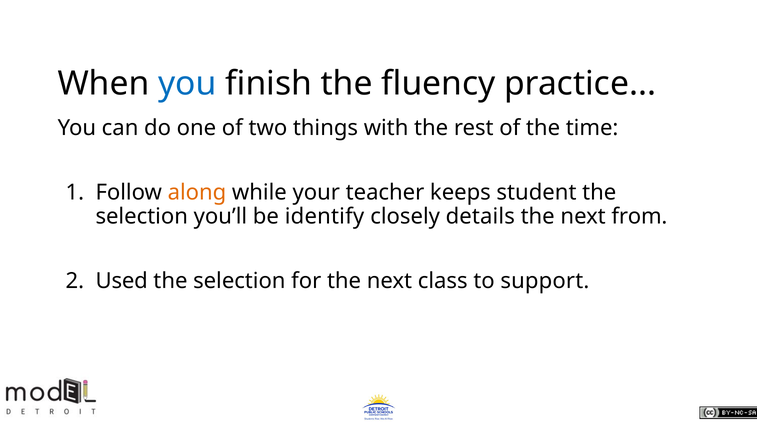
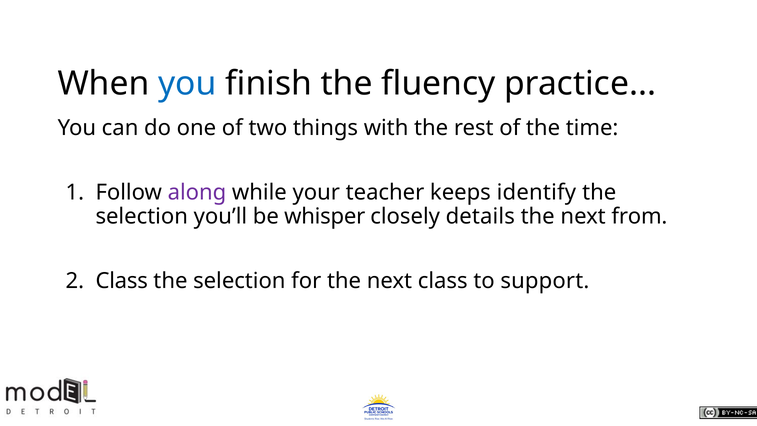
along colour: orange -> purple (197, 192)
student: student -> identify (536, 192)
identify: identify -> whisper (325, 216)
Used: Used -> Class (122, 281)
